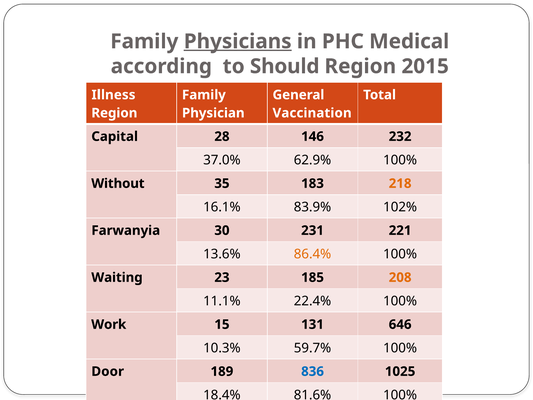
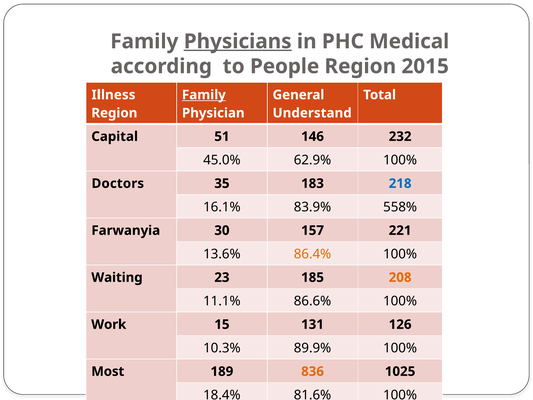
Should: Should -> People (285, 66)
Family underline: none -> present (204, 95)
Vaccination: Vaccination -> Understand (312, 113)
28: 28 -> 51 (222, 136)
37.0%: 37.0% -> 45.0% (222, 160)
Without: Without -> Doctors (118, 183)
218 colour: orange -> blue (400, 183)
102%: 102% -> 558% (400, 207)
231: 231 -> 157 (313, 230)
22.4%: 22.4% -> 86.6% (313, 301)
646: 646 -> 126 (400, 324)
59.7%: 59.7% -> 89.9% (313, 348)
Door: Door -> Most (108, 371)
836 colour: blue -> orange (313, 371)
